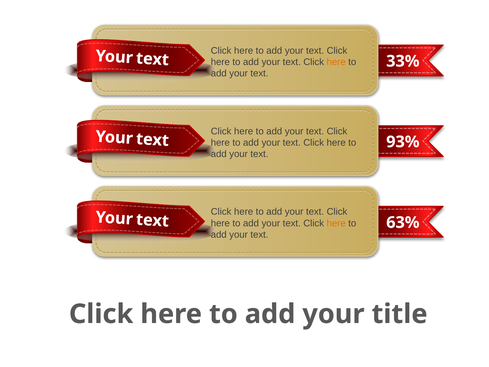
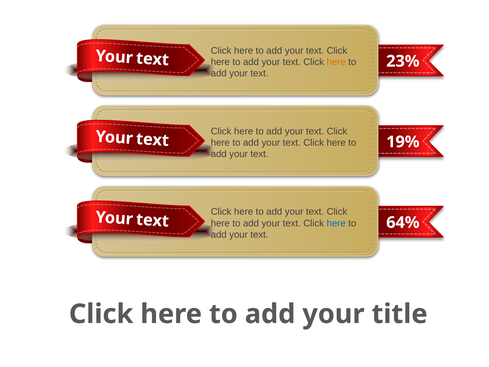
33%: 33% -> 23% (403, 61)
93%: 93% -> 19% (403, 142)
here colour: orange -> blue (336, 223)
63%: 63% -> 64% (403, 222)
